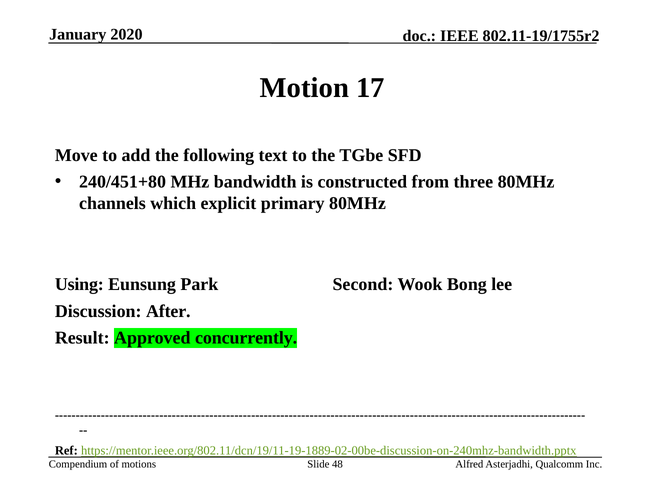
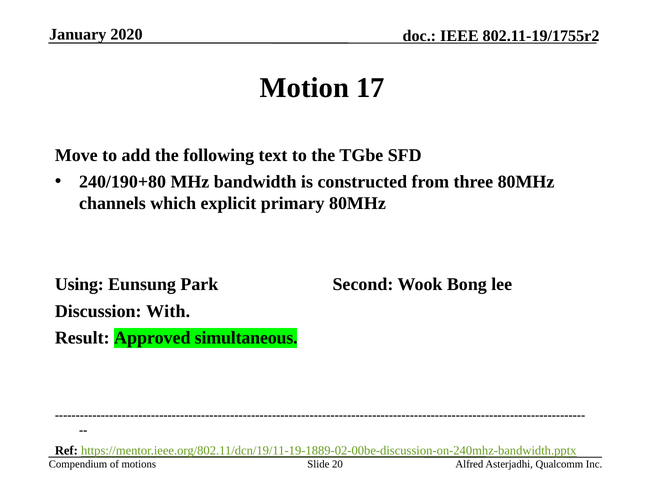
240/451+80: 240/451+80 -> 240/190+80 (123, 182)
After: After -> With (168, 311)
concurrently: concurrently -> simultaneous (246, 338)
48: 48 -> 20 (337, 464)
